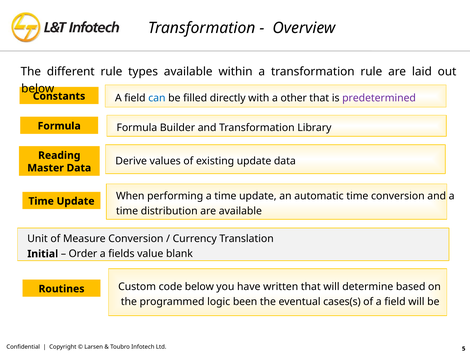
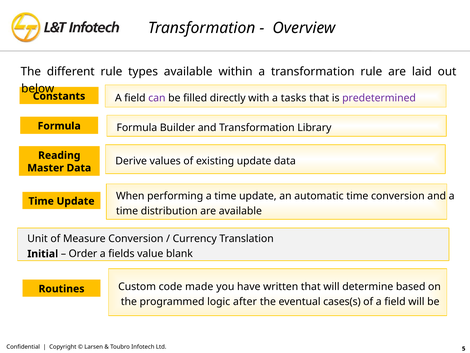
can colour: blue -> purple (157, 98)
other: other -> tasks (294, 98)
code below: below -> made (199, 286)
been: been -> after (245, 301)
